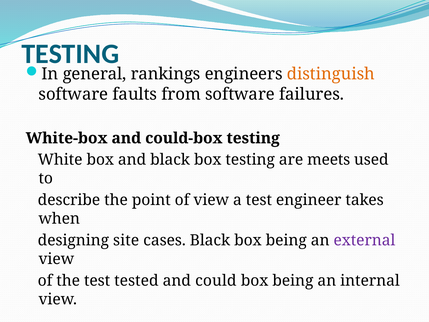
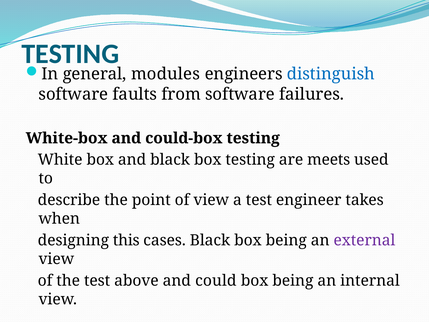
rankings: rankings -> modules (165, 74)
distinguish colour: orange -> blue (331, 74)
site: site -> this (126, 240)
tested: tested -> above (136, 280)
